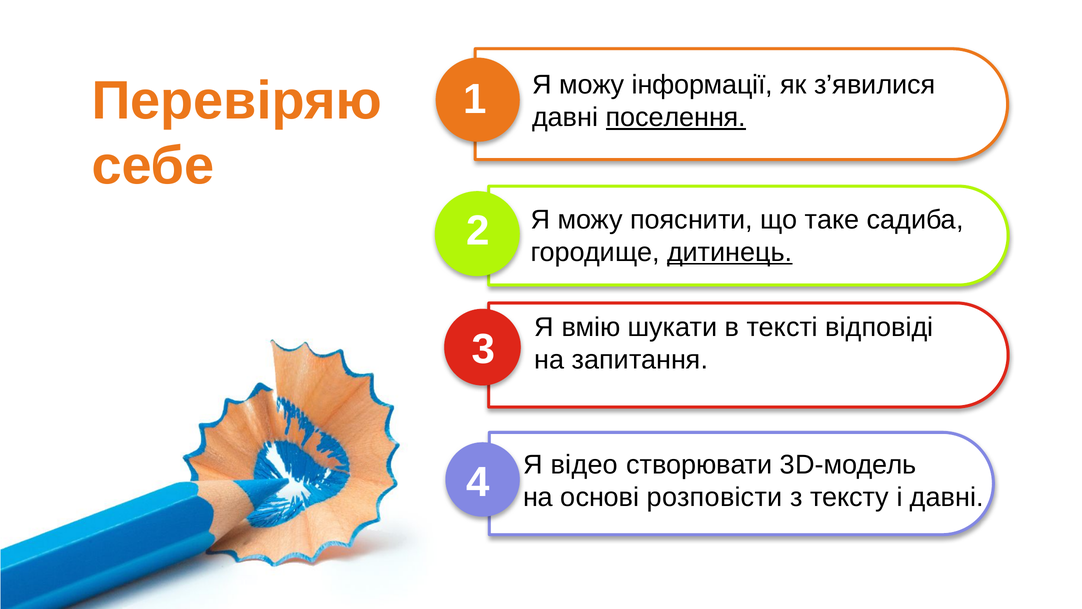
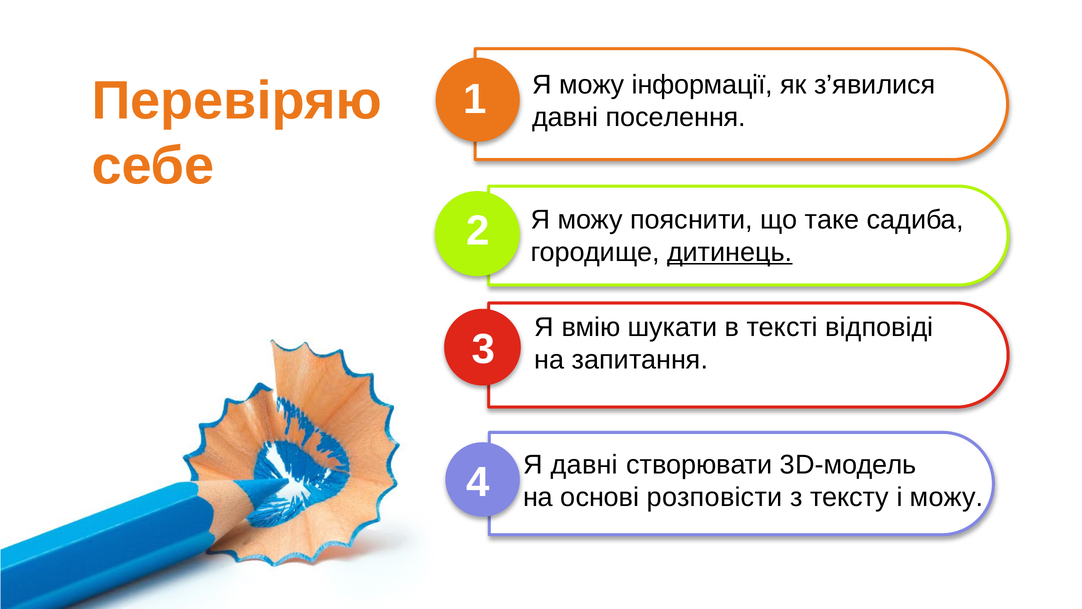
поселення underline: present -> none (676, 117)
Я відео: відео -> давні (584, 464)
і давні: давні -> можу (947, 497)
